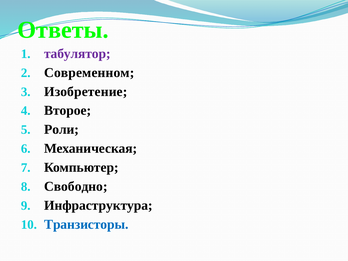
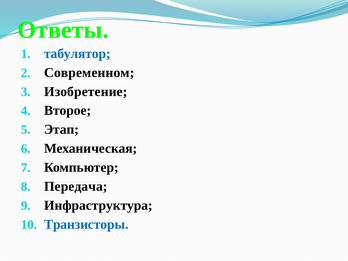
табулятор colour: purple -> blue (77, 54)
Роли: Роли -> Этап (61, 129)
Свободно: Свободно -> Передача (76, 186)
